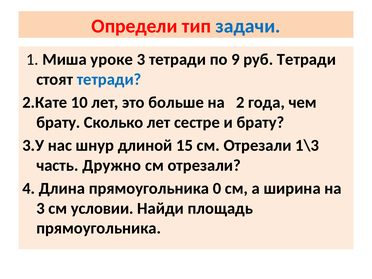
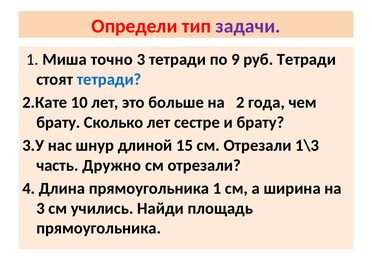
задачи colour: blue -> purple (248, 26)
уроке: уроке -> точно (112, 59)
прямоугольника 0: 0 -> 1 (217, 189)
условии: условии -> учились (102, 208)
